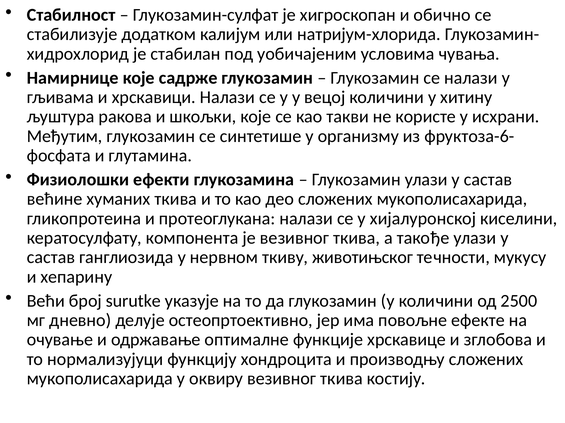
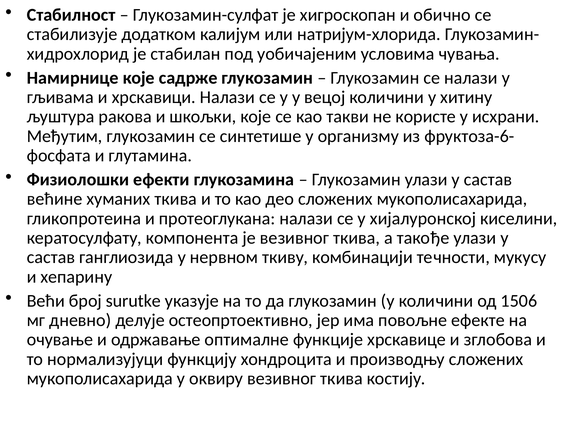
животињског: животињског -> комбинацији (362, 258)
2500: 2500 -> 1506 (519, 301)
